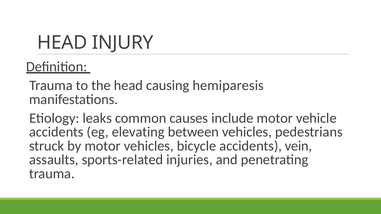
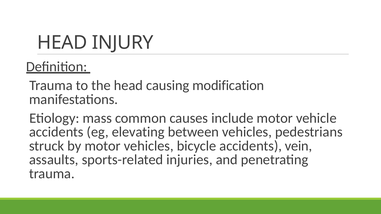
hemiparesis: hemiparesis -> modification (228, 86)
leaks: leaks -> mass (97, 118)
